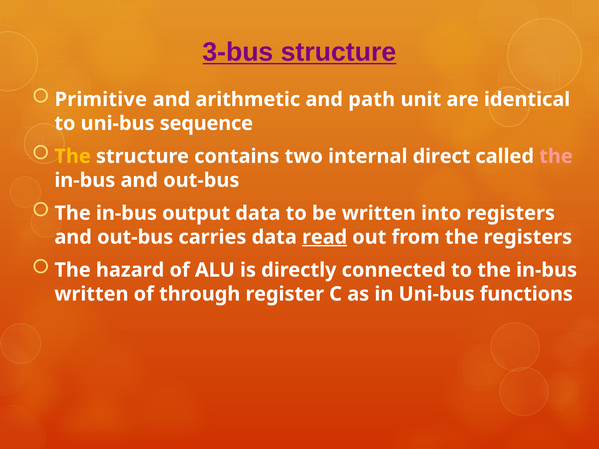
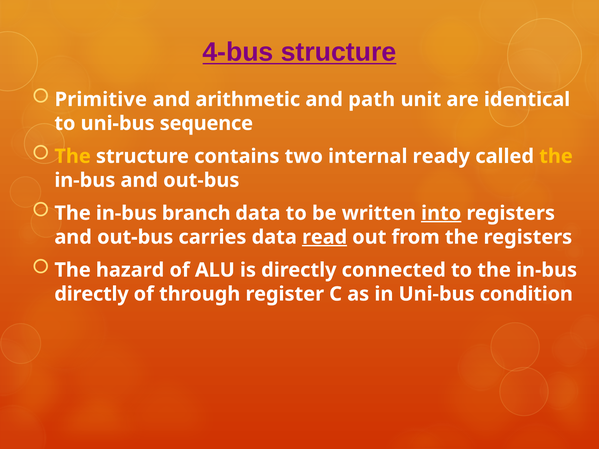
3-bus: 3-bus -> 4-bus (238, 52)
direct: direct -> ready (441, 156)
the colour: pink -> yellow (556, 156)
output: output -> branch (196, 213)
into underline: none -> present (441, 213)
written: written -> directly (92, 294)
functions: functions -> condition (526, 294)
